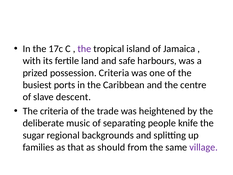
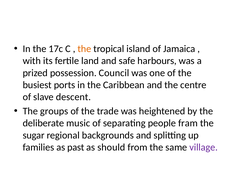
the colour: purple -> orange (84, 49)
possession Criteria: Criteria -> Council (114, 73)
The criteria: criteria -> groups (54, 111)
knife: knife -> fram (188, 123)
that: that -> past (76, 147)
